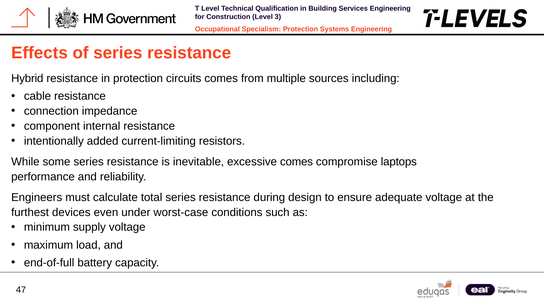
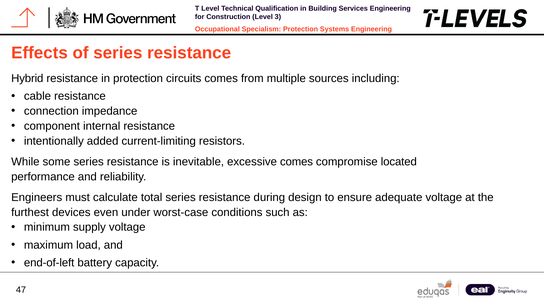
laptops: laptops -> located (399, 162)
end-of-full: end-of-full -> end-of-left (49, 263)
